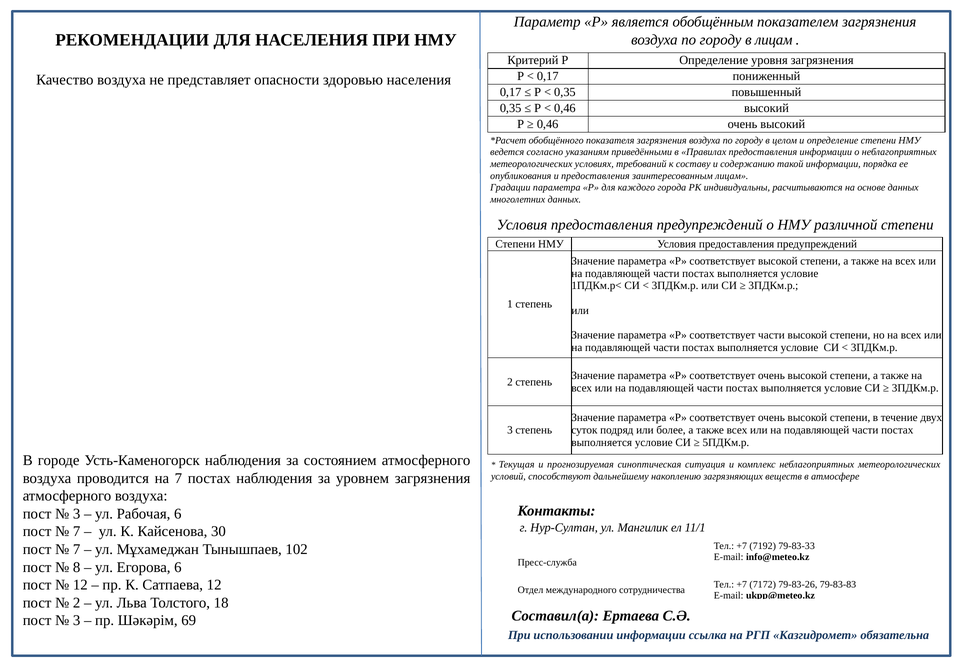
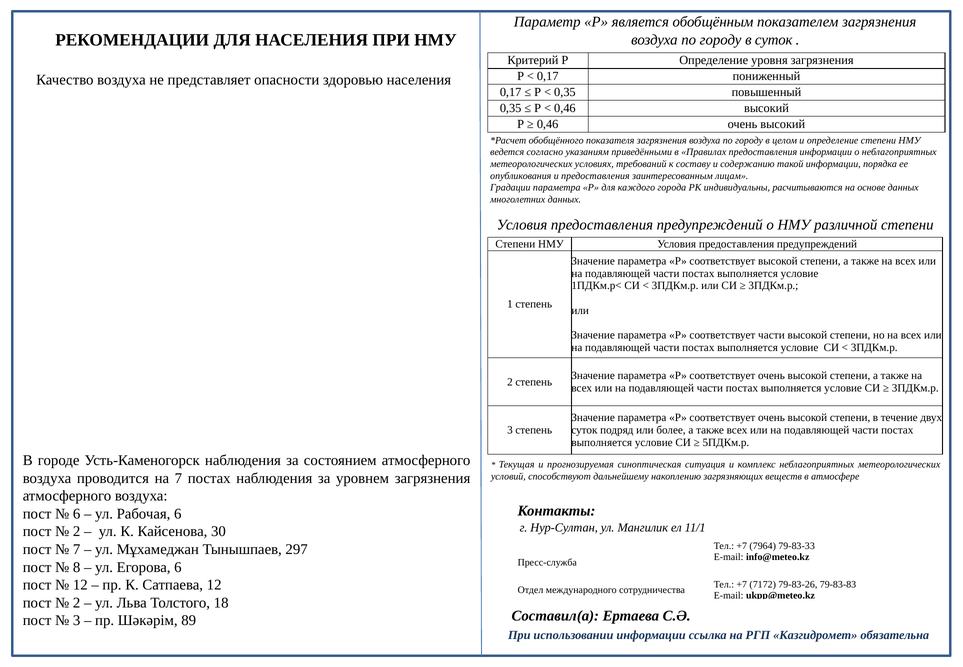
в лицам: лицам -> суток (774, 40)
3: 3 -> 6 (77, 514)
7: 7 -> 2 (77, 531)
7192: 7192 -> 7964 (763, 546)
102: 102 -> 297 (297, 549)
69: 69 -> 89 (189, 620)
